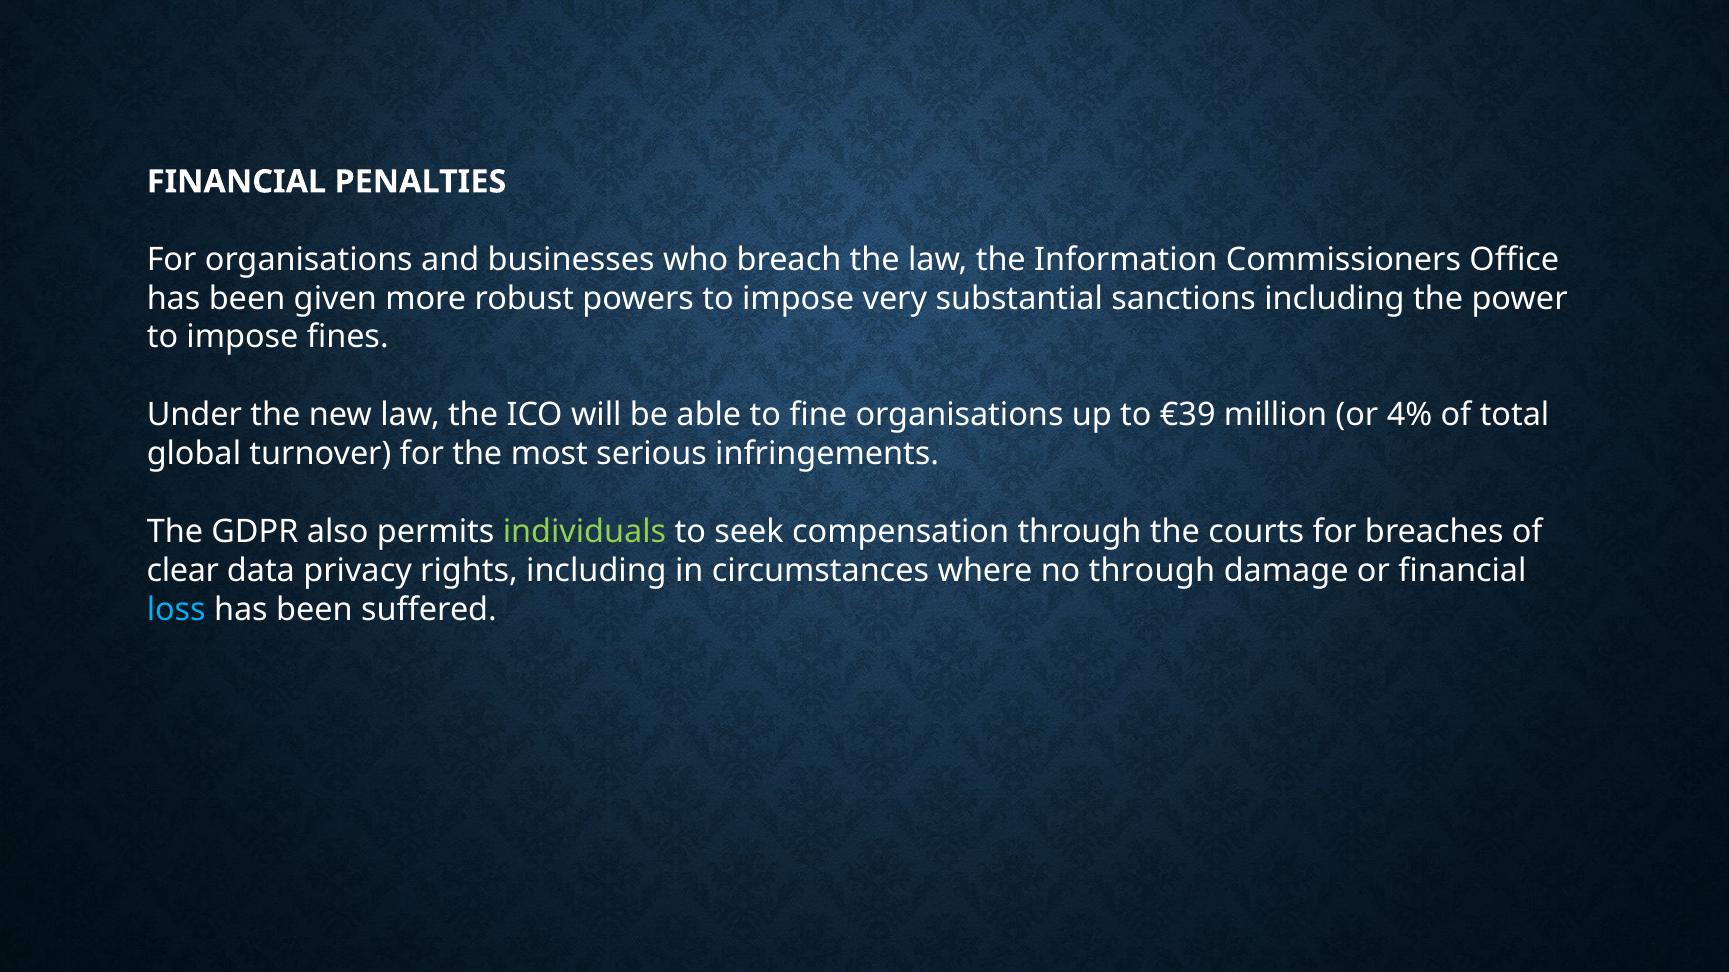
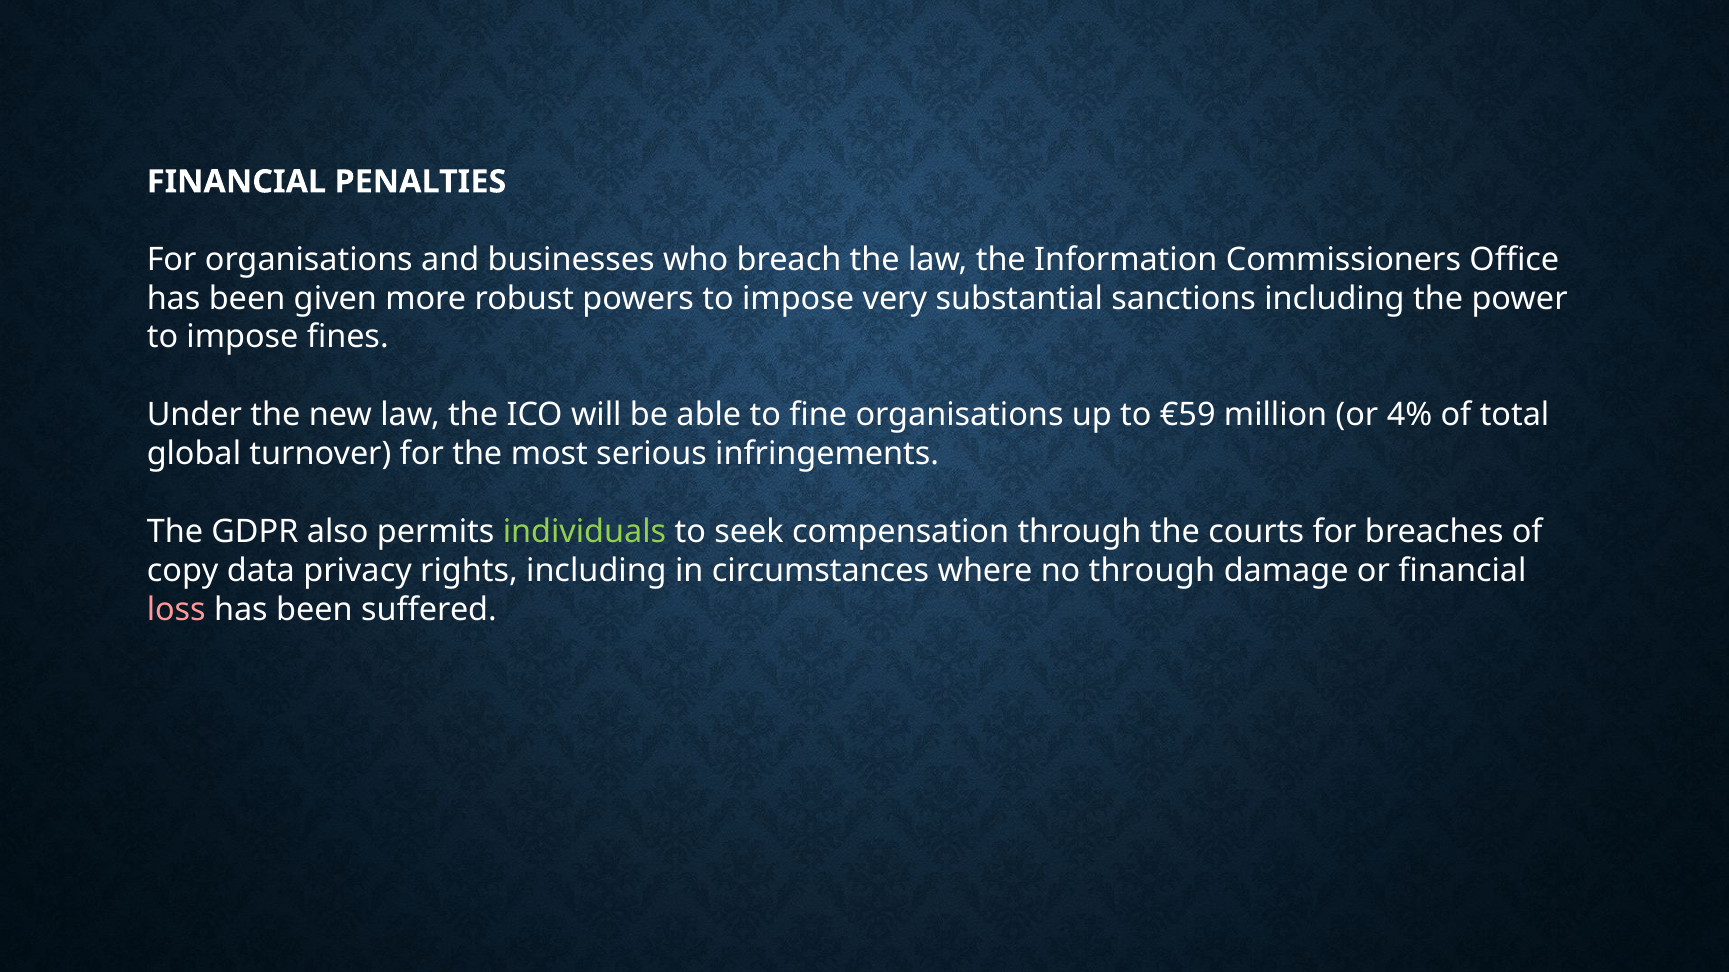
€39: €39 -> €59 (1188, 415)
clear: clear -> copy (183, 571)
loss colour: light blue -> pink (176, 610)
